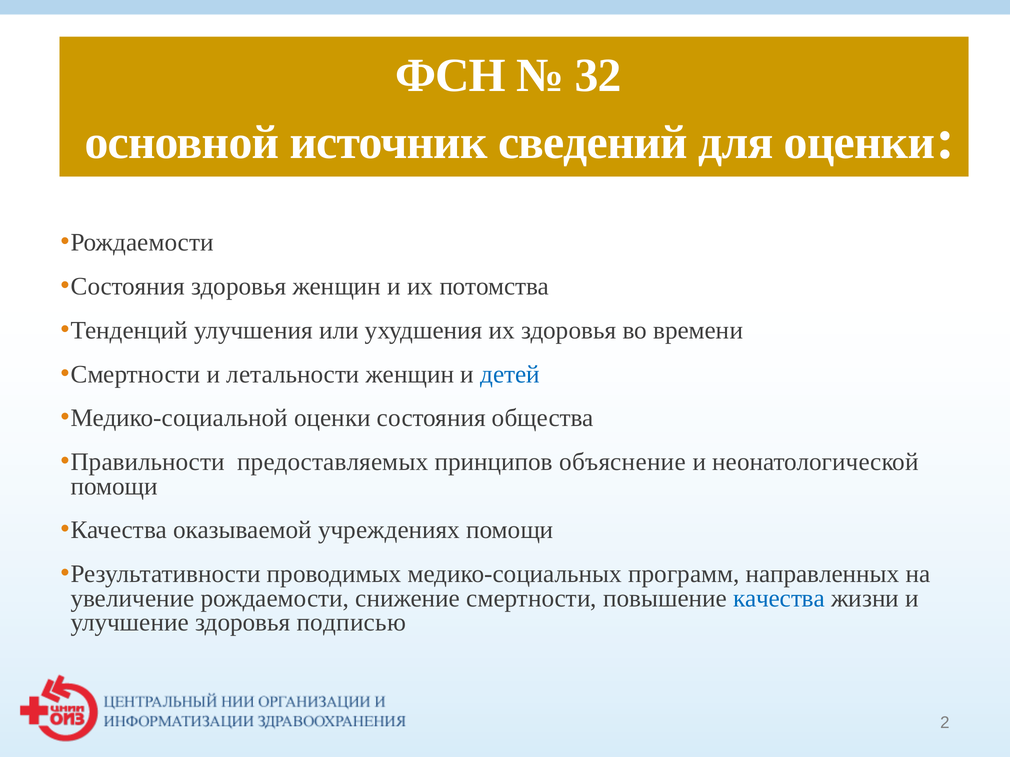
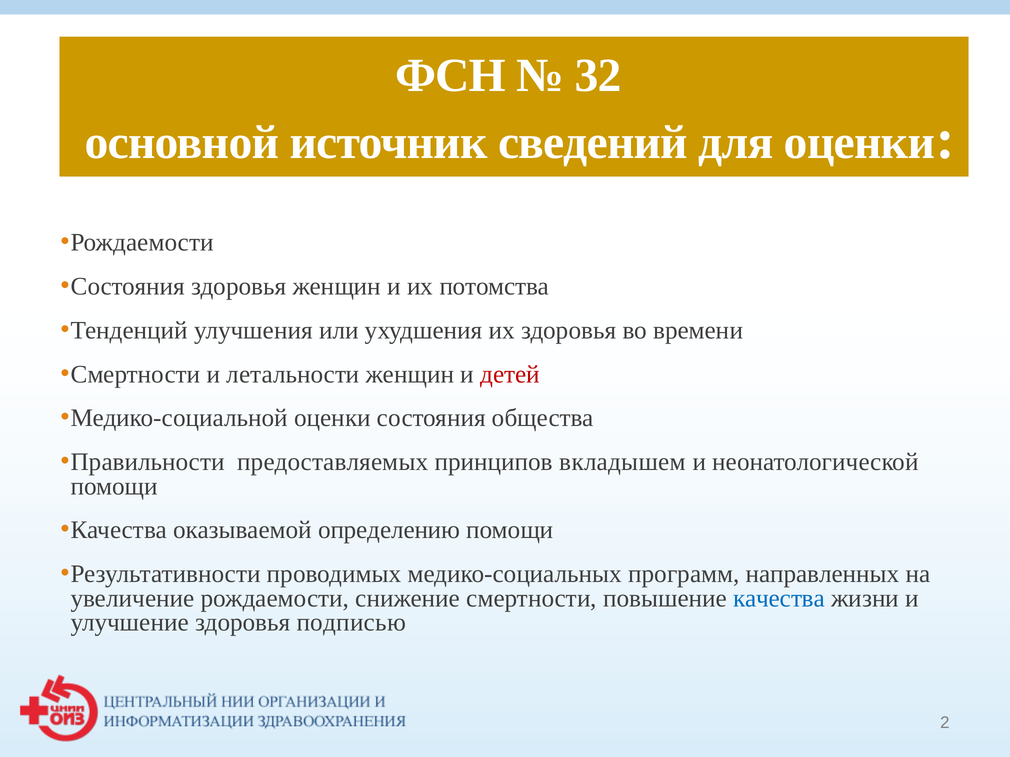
детей colour: blue -> red (510, 375)
объяснение: объяснение -> вкладышем (623, 462)
учреждениях: учреждениях -> определению (389, 530)
